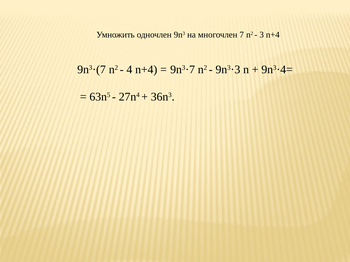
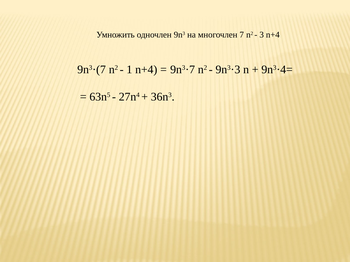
4: 4 -> 1 (129, 70)
